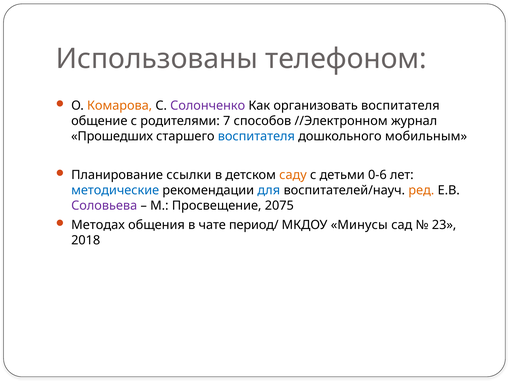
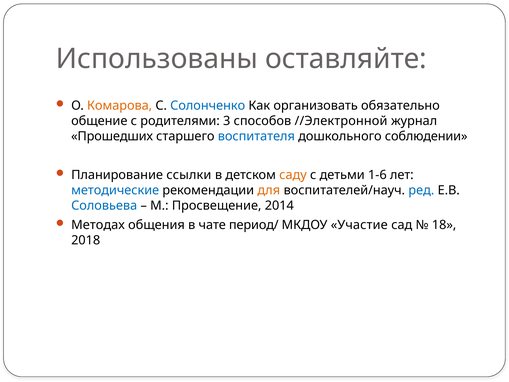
телефоном: телефоном -> оставляйте (346, 59)
Солонченко colour: purple -> blue (208, 106)
организовать воспитателя: воспитателя -> обязательно (400, 106)
7: 7 -> 3 (227, 121)
//Электронном: //Электронном -> //Электронной (341, 121)
мобильным: мобильным -> соблюдении (426, 136)
0-6: 0-6 -> 1-6 (377, 175)
для colour: blue -> orange (269, 190)
ред colour: orange -> blue (421, 190)
Соловьева colour: purple -> blue (104, 206)
2075: 2075 -> 2014 (279, 206)
Минусы: Минусы -> Участие (359, 225)
23: 23 -> 18 (444, 225)
